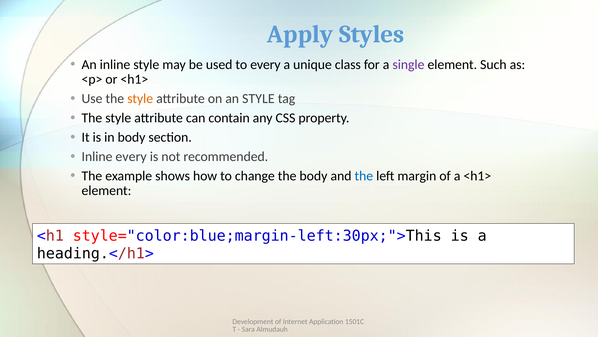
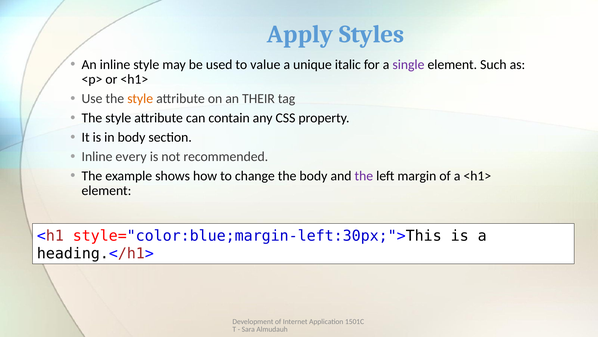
to every: every -> value (265, 64)
class: class -> italic (348, 64)
an STYLE: STYLE -> THEIR (258, 98)
the colour: blue -> purple (364, 176)
